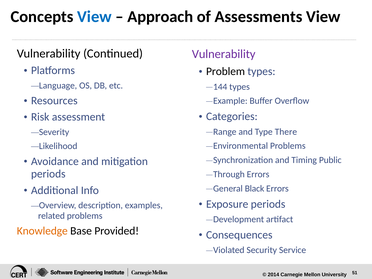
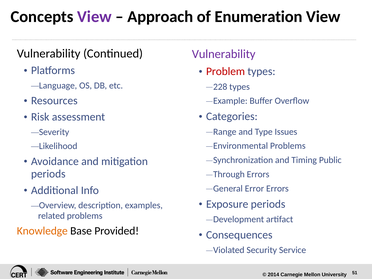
View colour: blue -> purple (94, 17)
Assessments: Assessments -> Enumeration (259, 17)
Problem colour: black -> red (226, 71)
144: 144 -> 228 (220, 87)
There: There -> Issues (286, 132)
Black: Black -> Error (254, 189)
